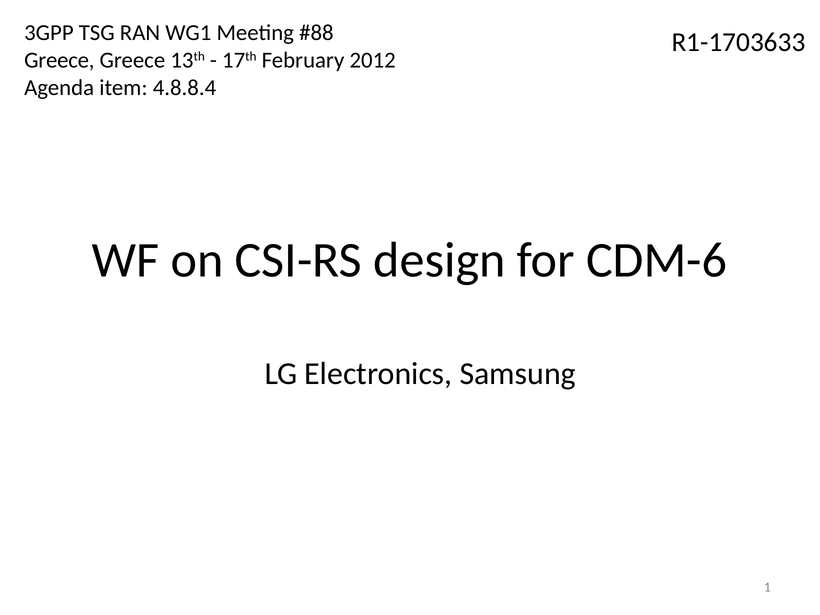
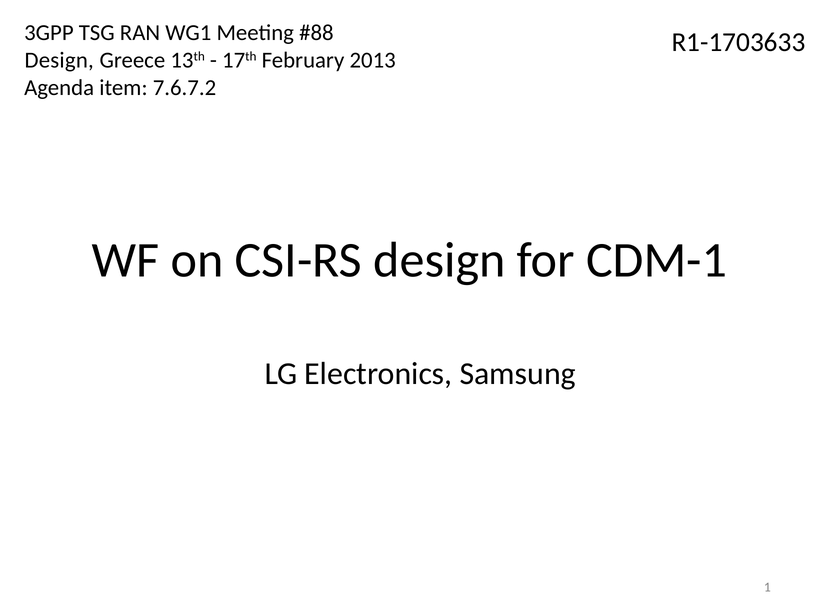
Greece: Greece -> Design (59, 60)
2012: 2012 -> 2013 (373, 60)
4.8.8.4: 4.8.8.4 -> 7.6.7.2 (184, 88)
CDM-6: CDM-6 -> CDM-1 (657, 260)
